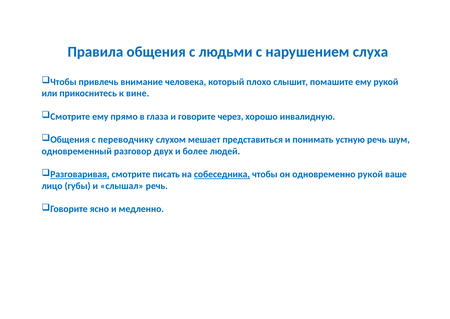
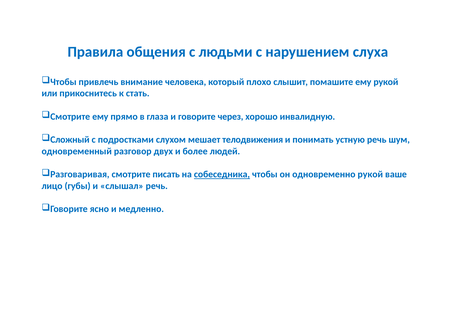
вине: вине -> стать (138, 93)
Общения: Общения -> Сложный (70, 139)
переводчику: переводчику -> подростками (126, 139)
представиться: представиться -> телодвижения (253, 139)
Разговаривая underline: present -> none (80, 174)
